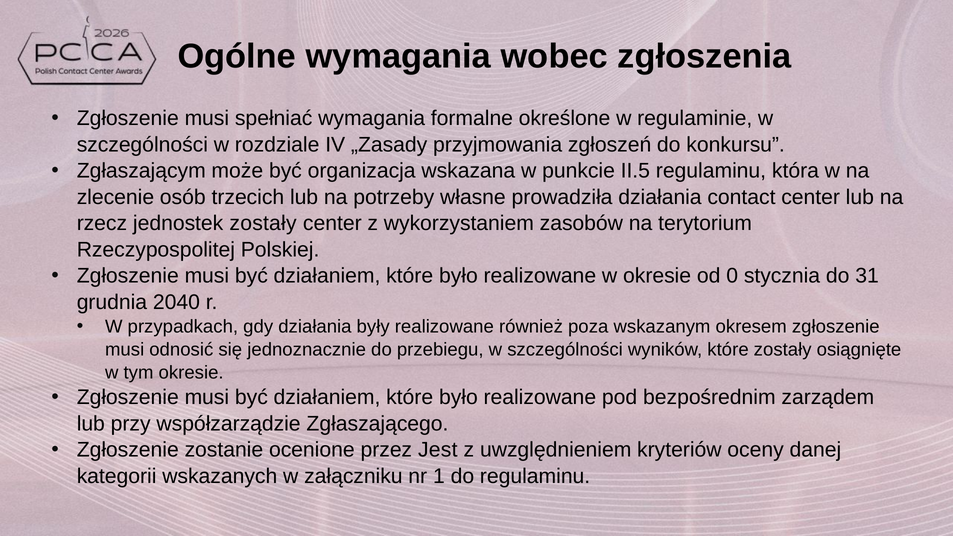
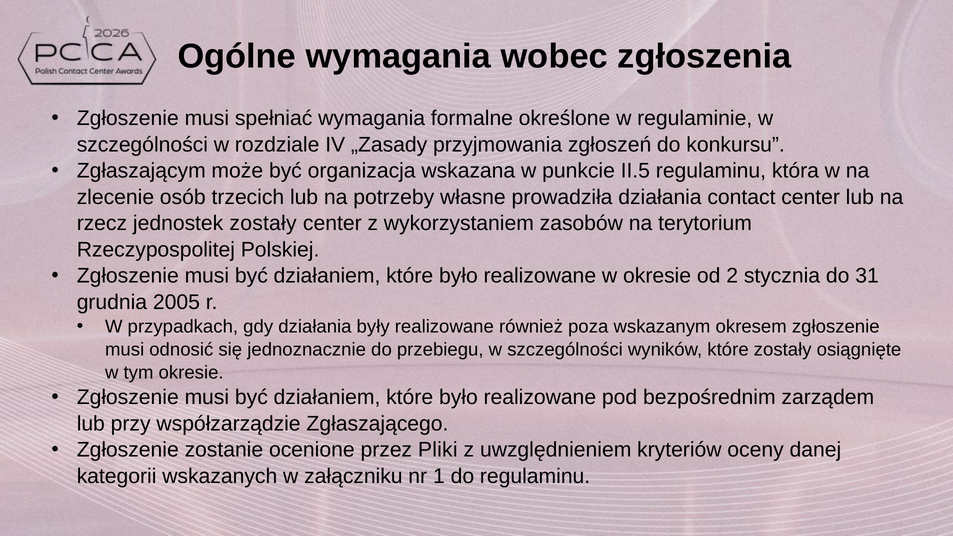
0: 0 -> 2 (732, 276)
2040: 2040 -> 2005 (176, 302)
Jest: Jest -> Pliki (438, 450)
